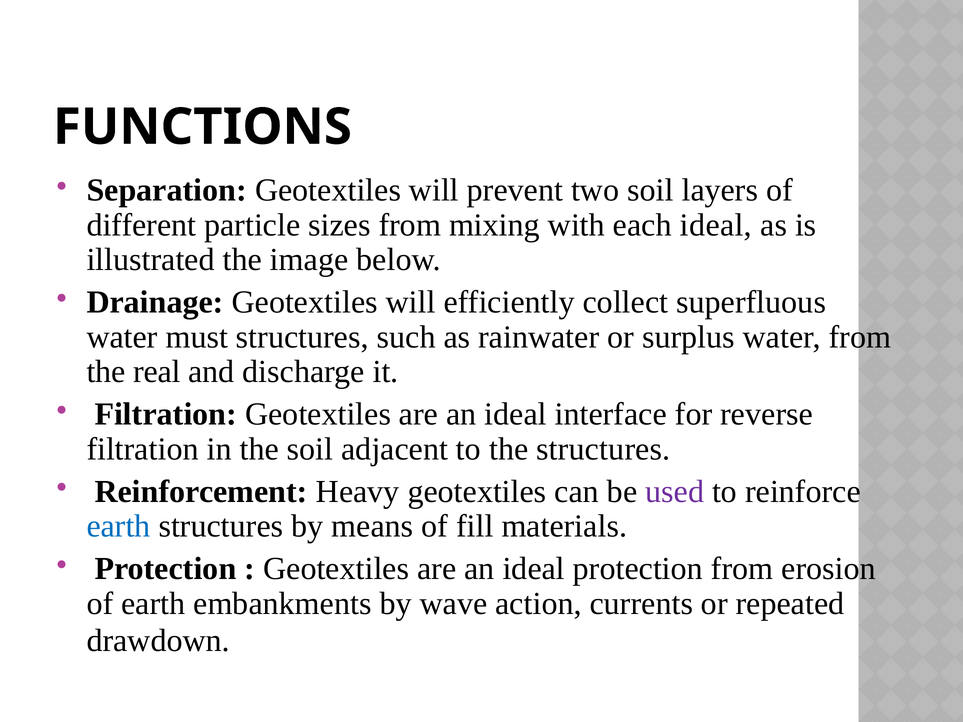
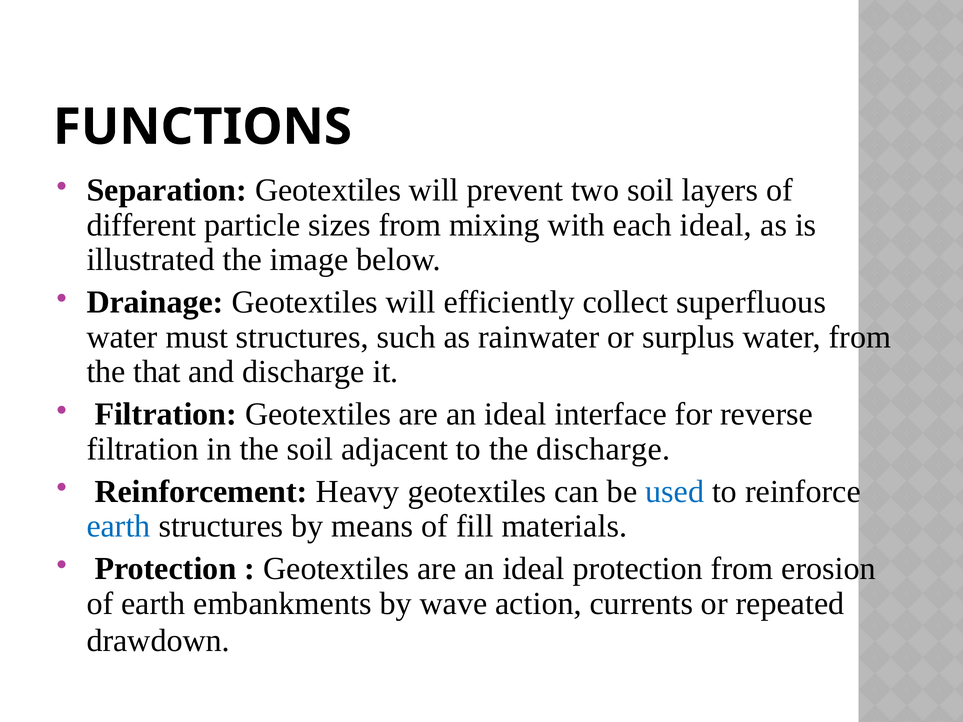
real: real -> that (157, 372)
the structures: structures -> discharge (603, 449)
used colour: purple -> blue (675, 492)
